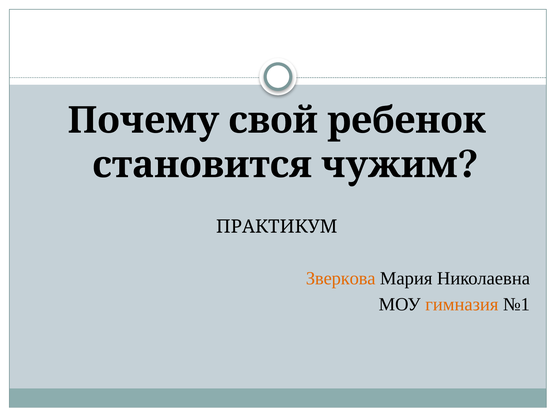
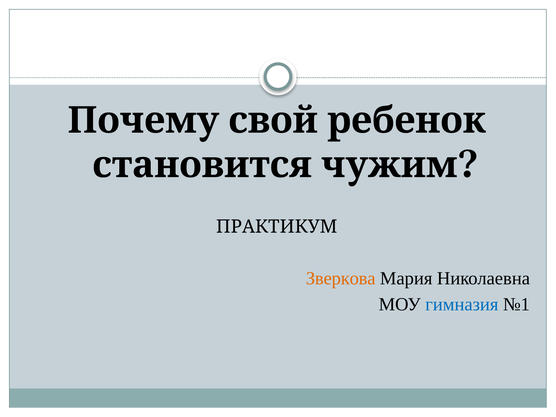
гимназия colour: orange -> blue (462, 304)
